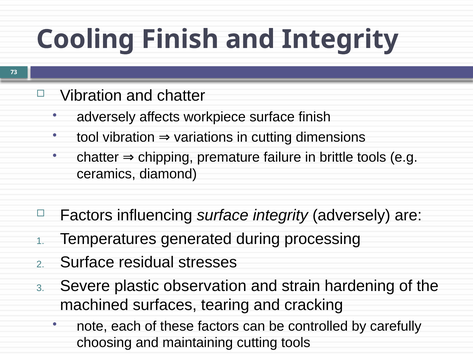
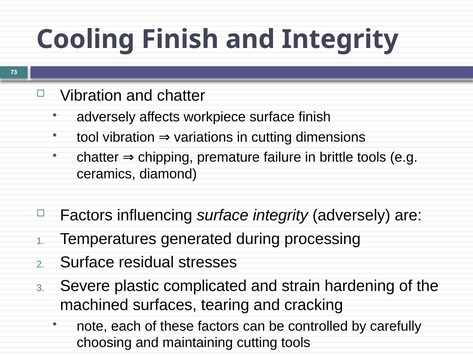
observation: observation -> complicated (205, 286)
